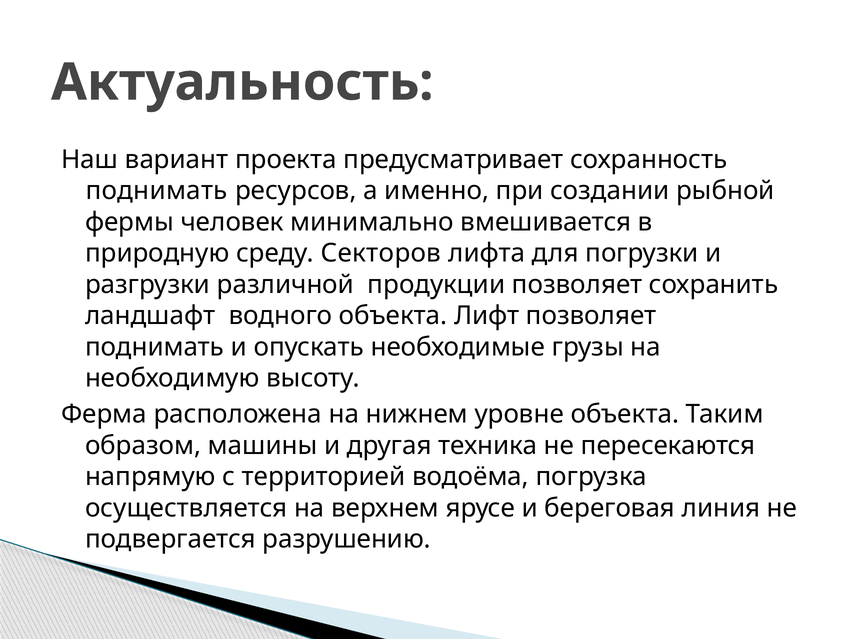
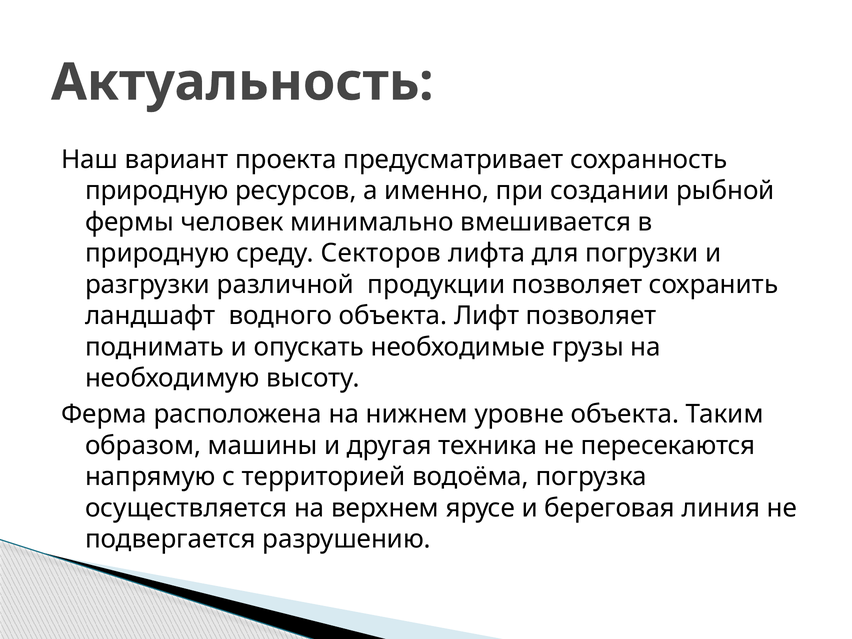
поднимать: поднимать -> природную (157, 191)
